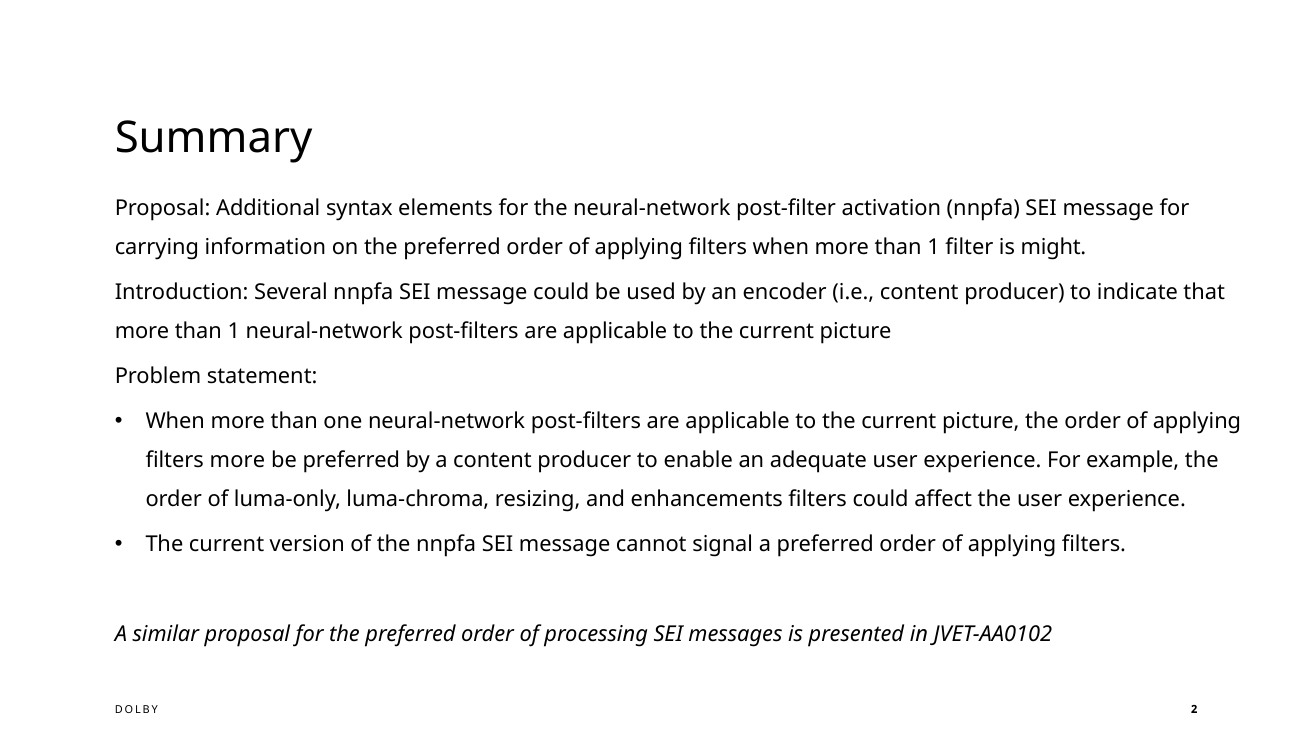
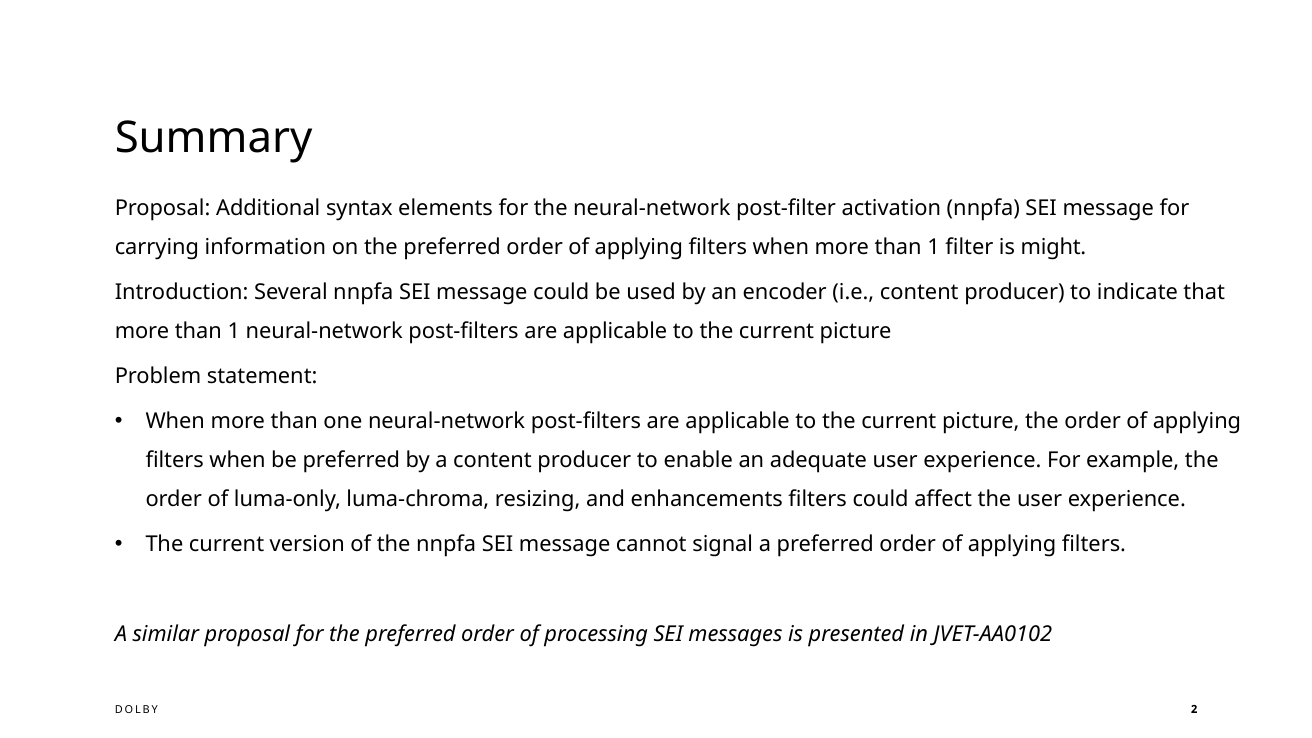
more: more -> when (238, 460)
